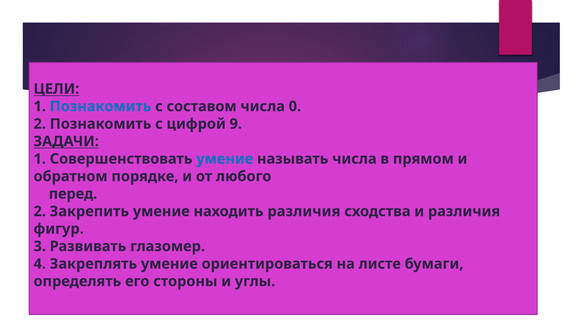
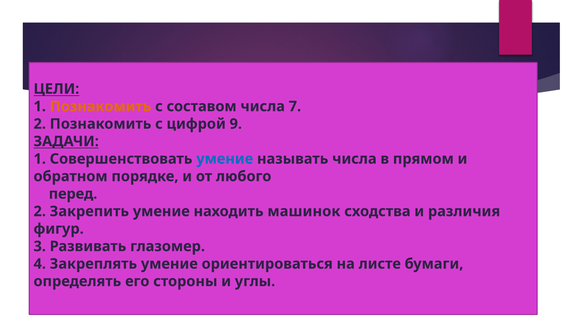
Познакомить colour: blue -> orange (101, 106)
0: 0 -> 7 (295, 106)
находить различия: различия -> машинок (304, 211)
